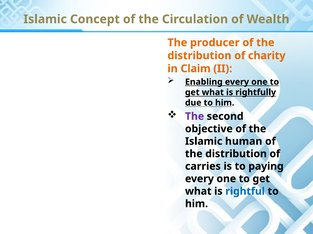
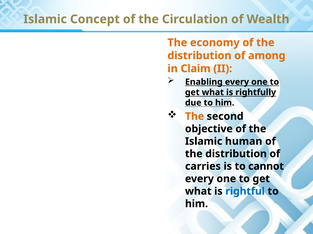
producer: producer -> economy (215, 43)
charity: charity -> among (267, 56)
The colour: purple -> orange (195, 117)
paying: paying -> cannot (266, 167)
